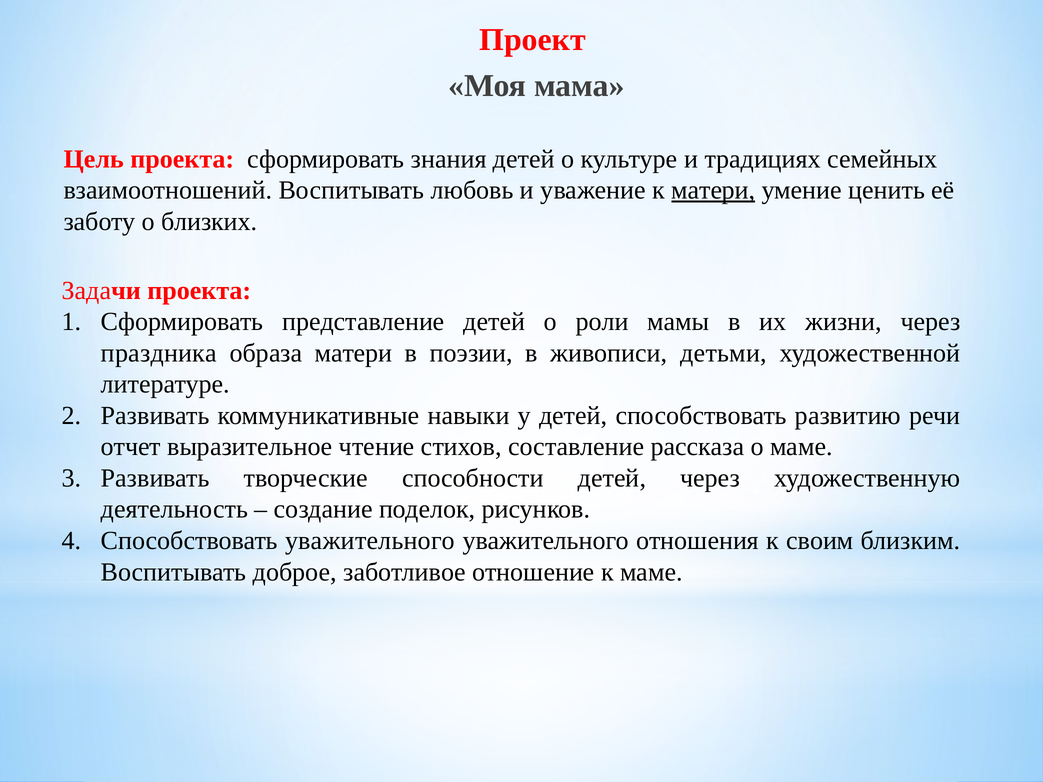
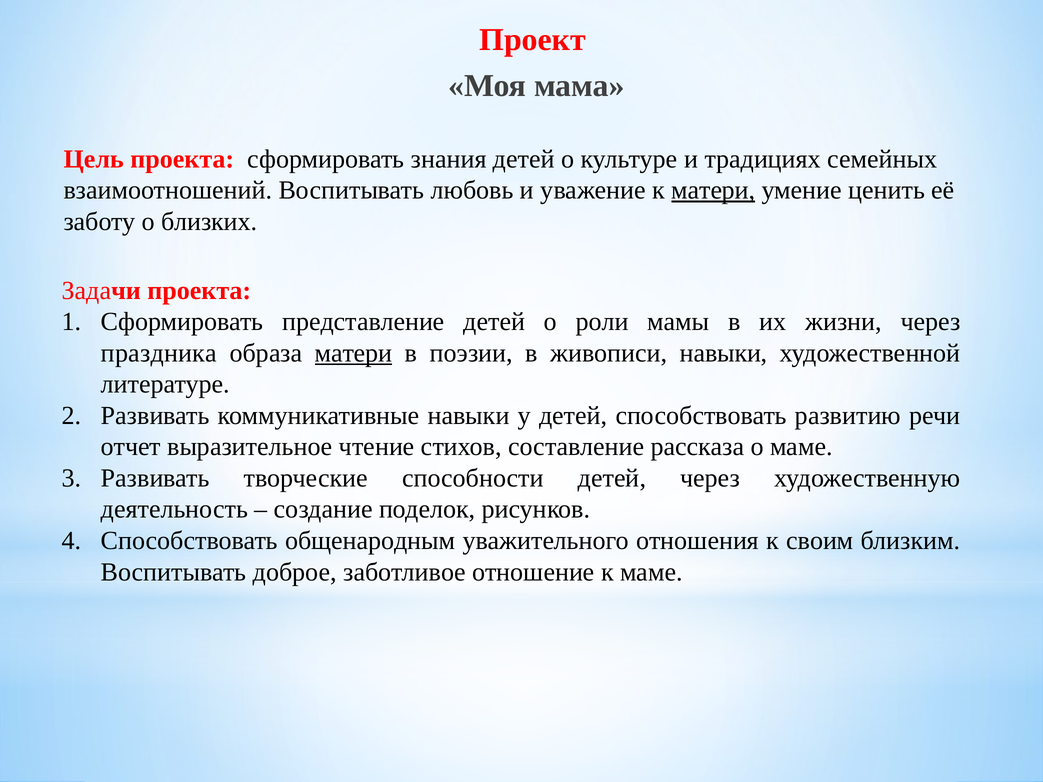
матери underline: none -> present (354, 353)
живописи детьми: детьми -> навыки (724, 353)
Способствовать уважительного: уважительного -> общенародным (370, 541)
